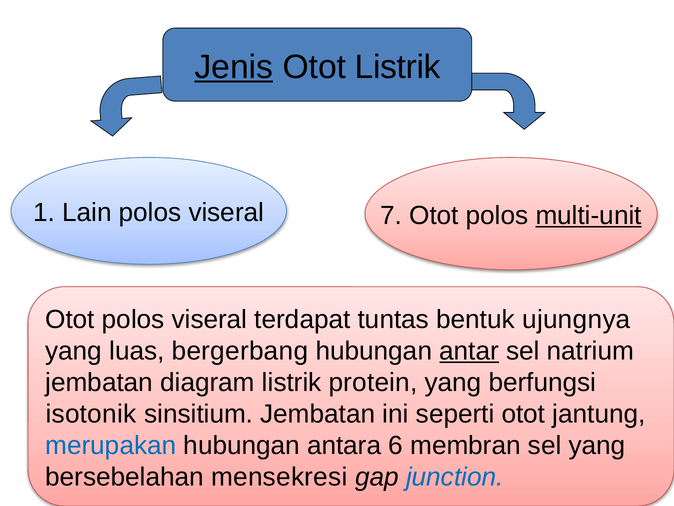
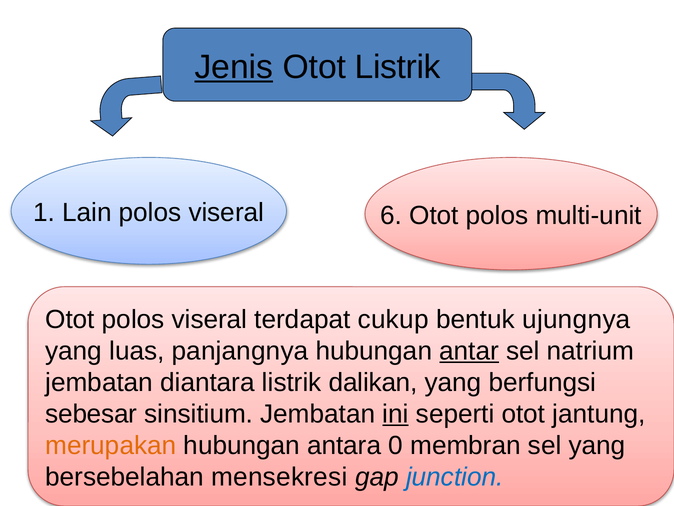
7: 7 -> 6 (391, 215)
multi-unit underline: present -> none (589, 215)
tuntas: tuntas -> cukup (393, 319)
bergerbang: bergerbang -> panjangnya (240, 351)
diagram: diagram -> diantara (207, 382)
protein: protein -> dalikan (373, 382)
isotonik: isotonik -> sebesar (91, 414)
ini underline: none -> present (396, 414)
merupakan colour: blue -> orange (111, 445)
6: 6 -> 0 (396, 445)
